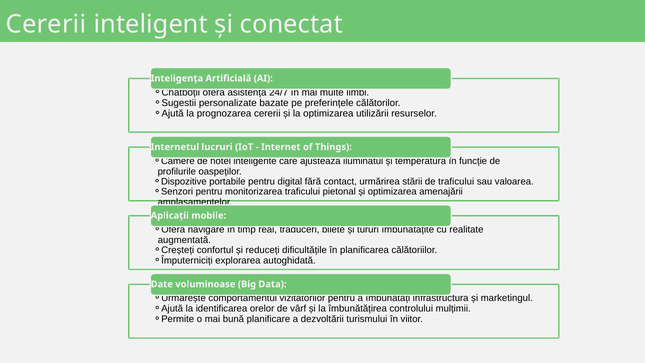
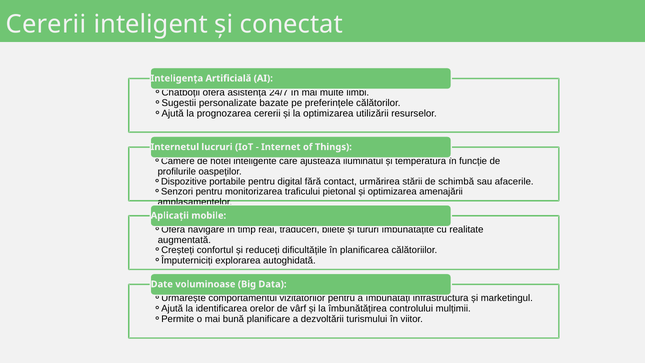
de traficului: traficului -> schimbă (456, 182)
valoarea: valoarea -> afacerile (514, 182)
